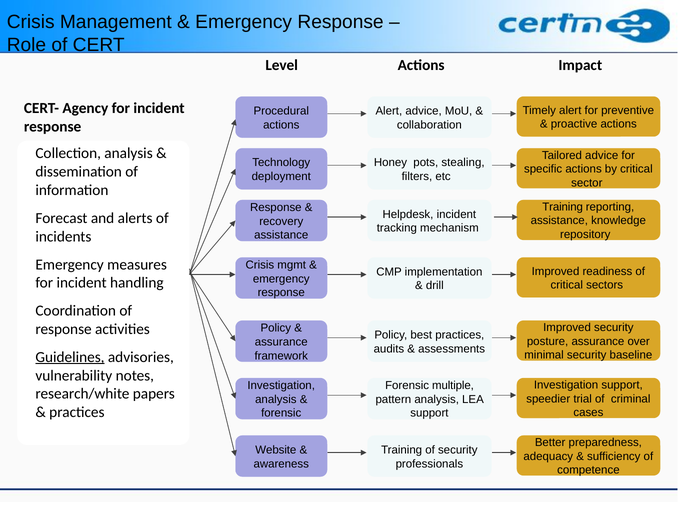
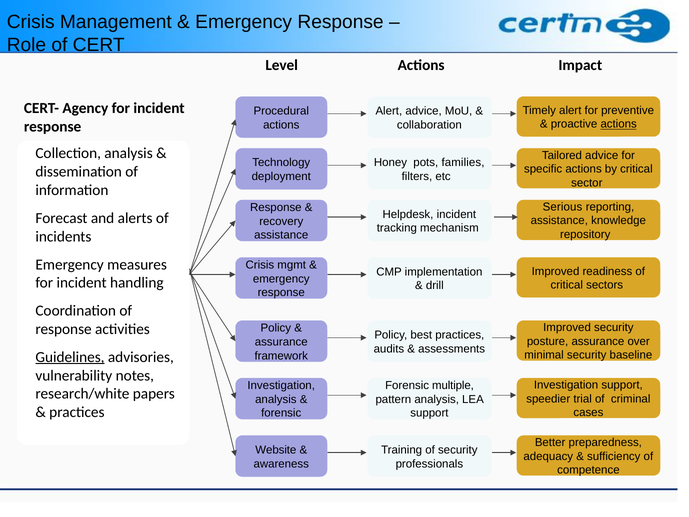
actions underline: none -> present (619, 124)
stealing: stealing -> families (463, 163)
Training: Training -> Serious (563, 207)
